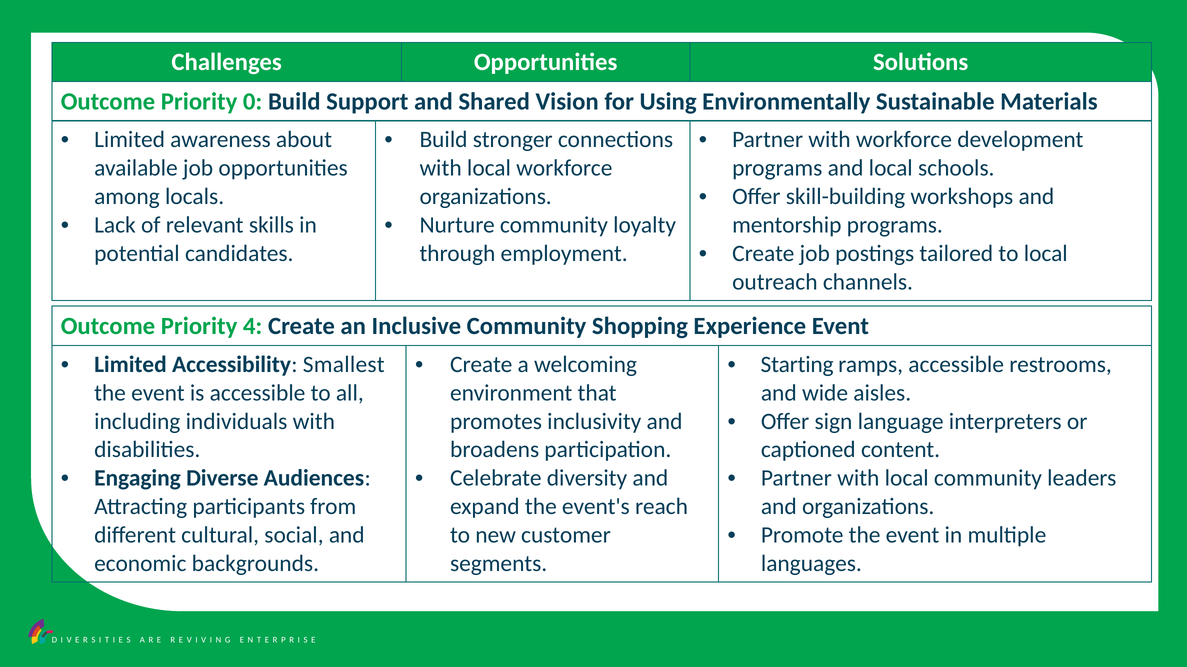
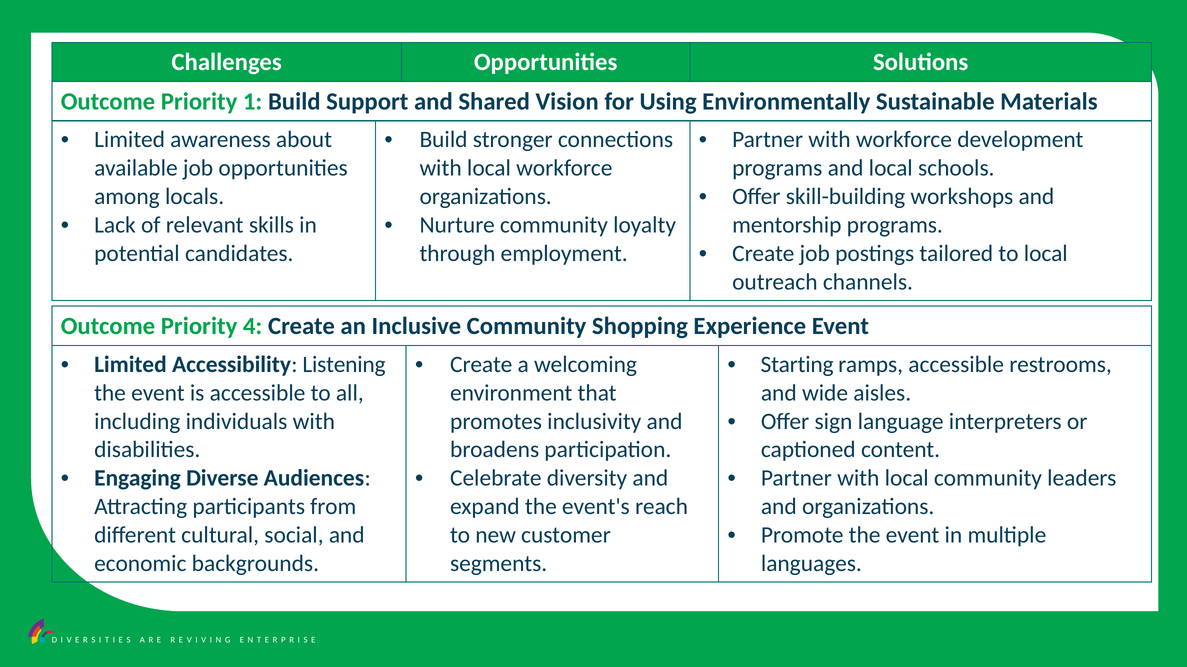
0: 0 -> 1 (253, 102)
Smallest: Smallest -> Listening (344, 365)
